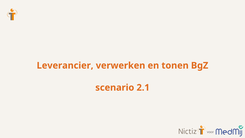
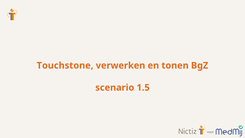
Leverancier: Leverancier -> Touchstone (65, 65)
2.1: 2.1 -> 1.5 (143, 87)
